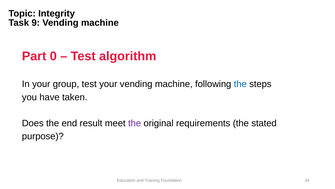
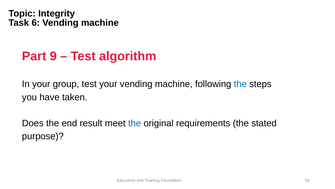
9: 9 -> 6 (36, 23)
0: 0 -> 9 (53, 56)
the colour: purple -> blue (135, 123)
